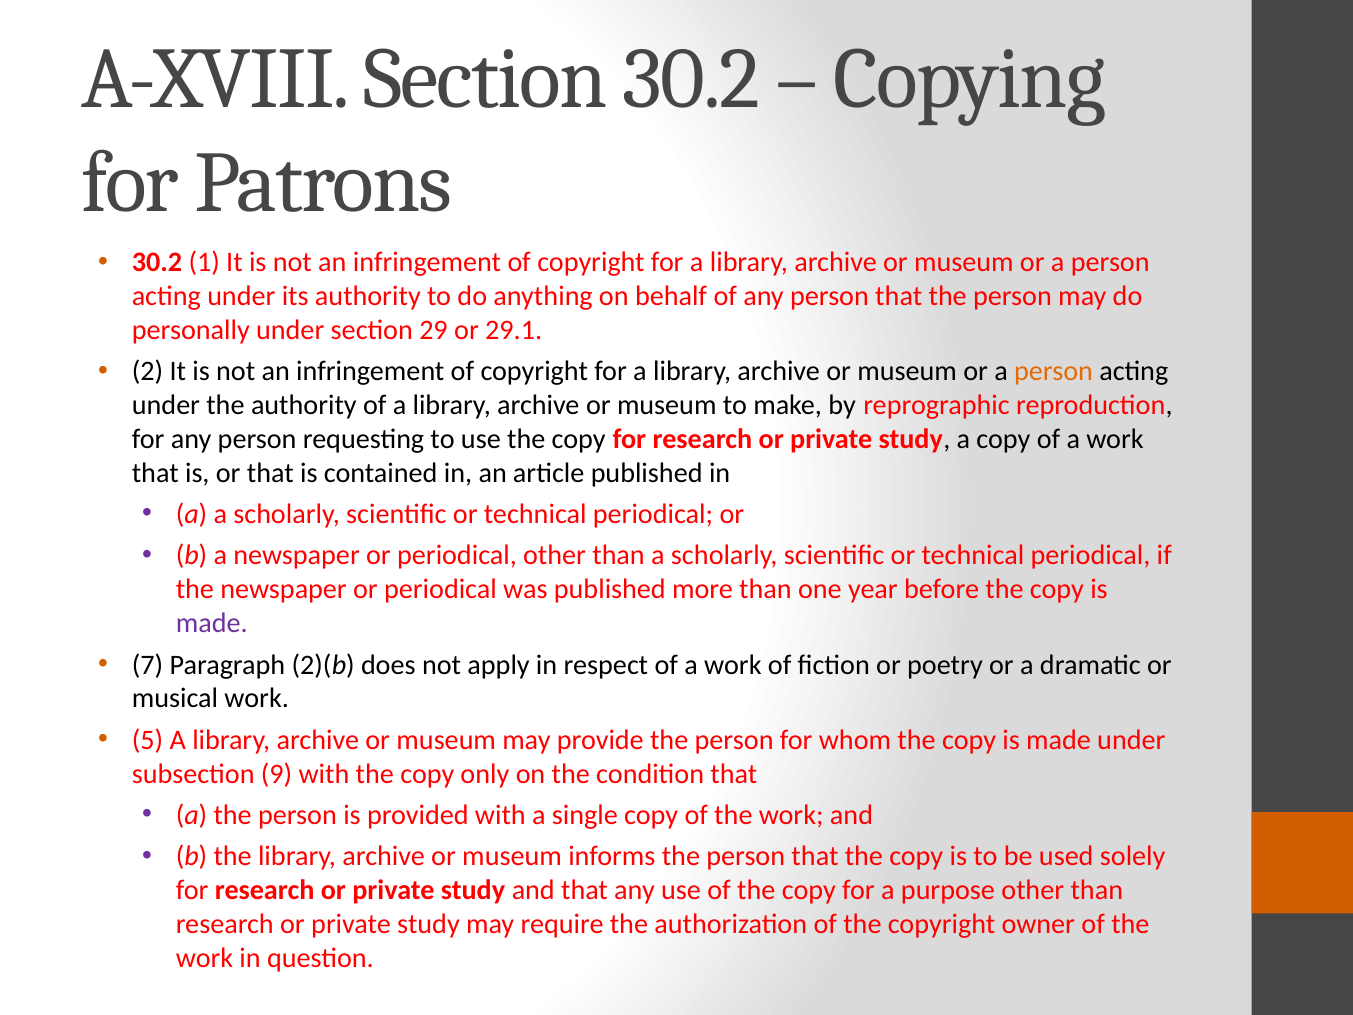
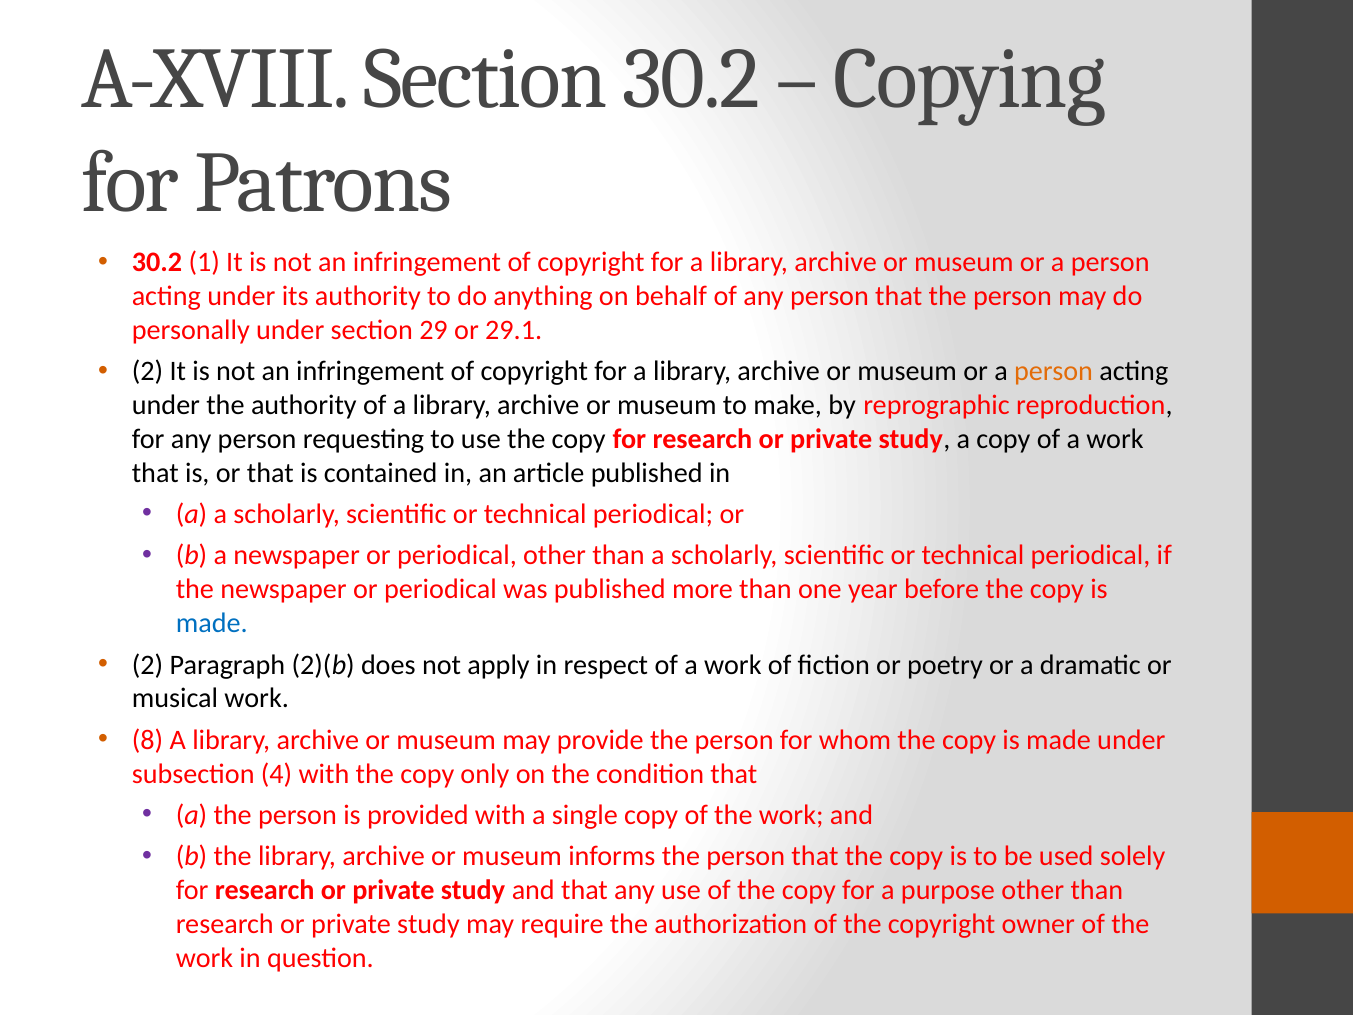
made colour: purple -> blue (212, 623)
7: 7 -> 2 (148, 665)
5: 5 -> 8 (148, 740)
9: 9 -> 4 (277, 774)
